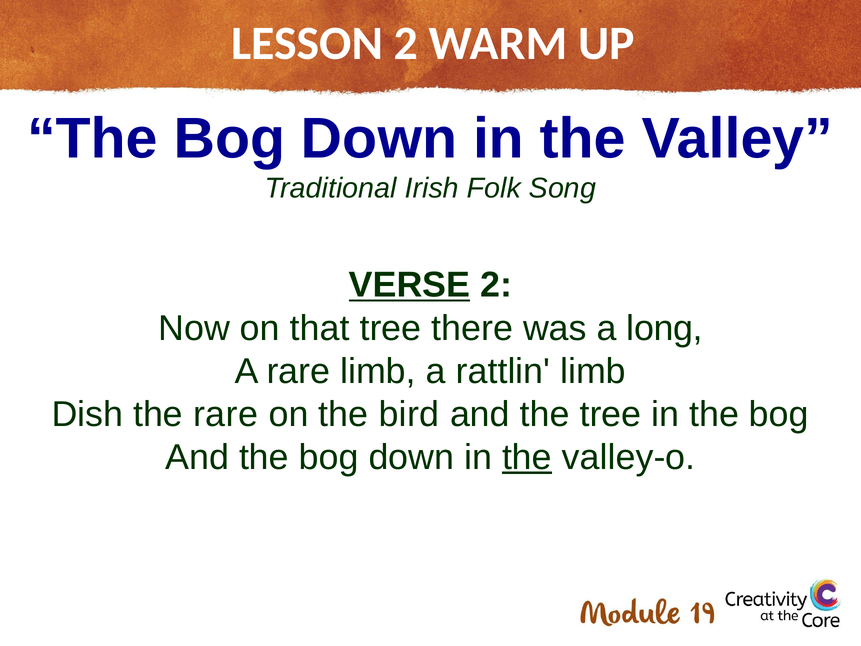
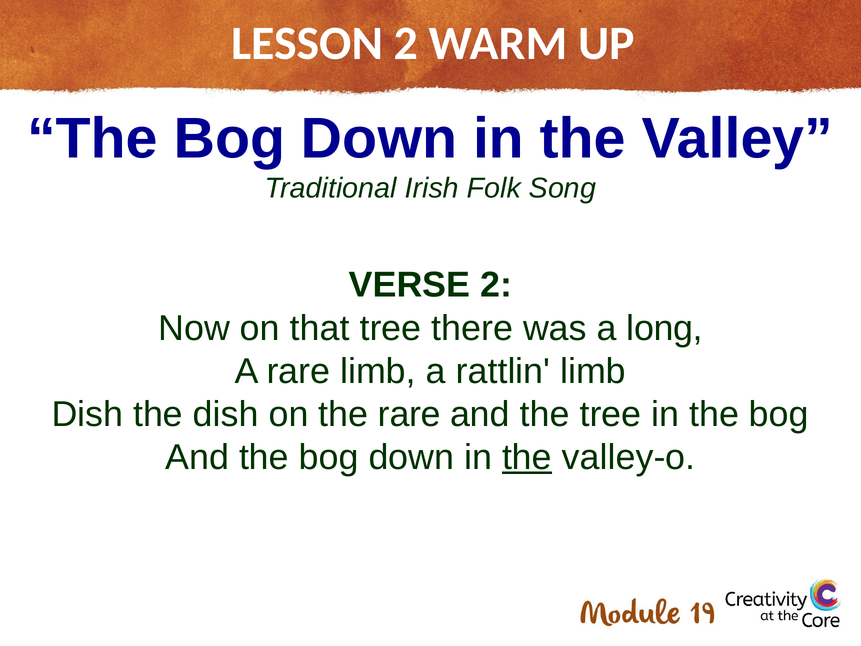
VERSE underline: present -> none (409, 285)
the rare: rare -> dish (226, 414)
the bird: bird -> rare (409, 414)
